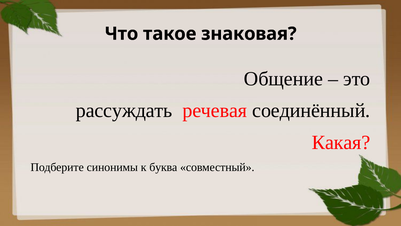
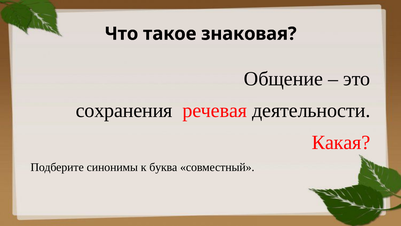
рассуждать: рассуждать -> сохранения (124, 110)
соединённый: соединённый -> деятельности (311, 110)
